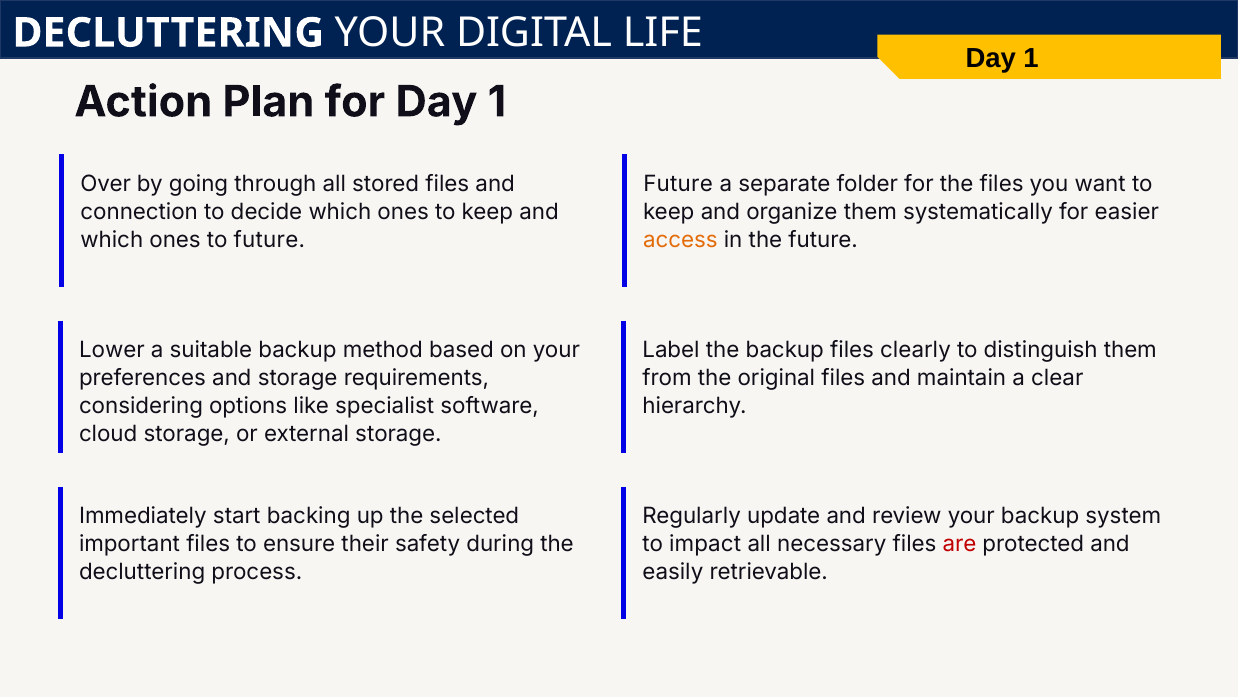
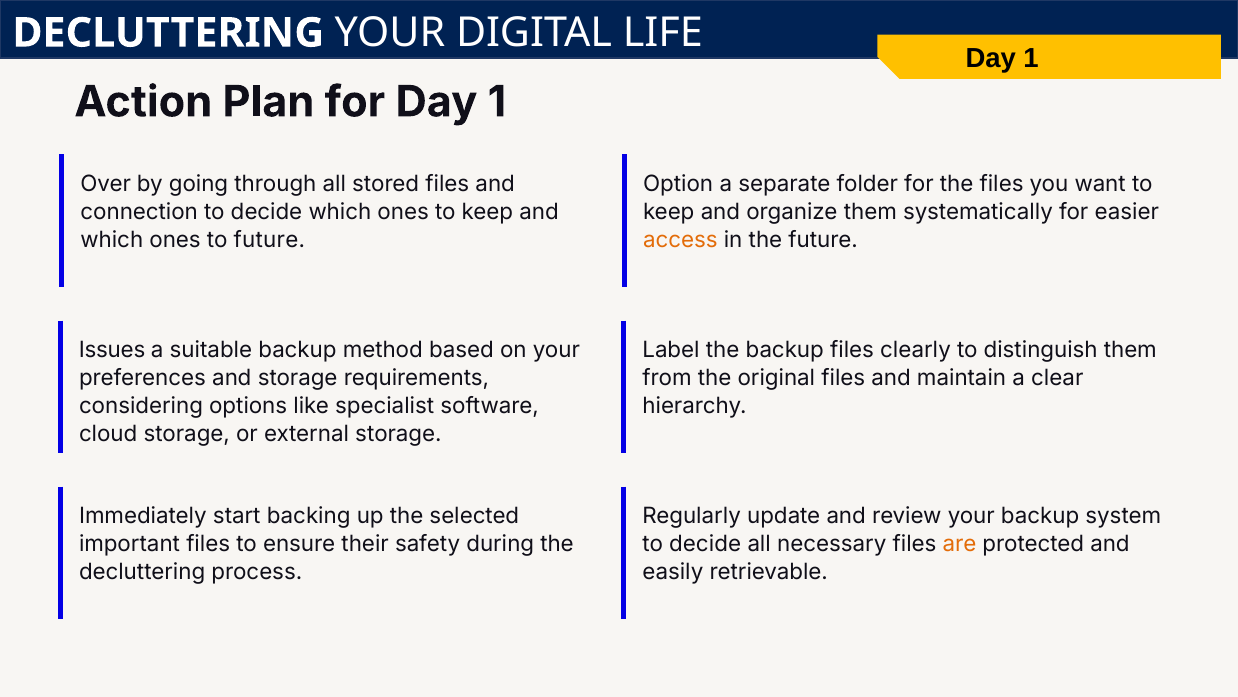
Future: Future -> Option (678, 184)
Lower: Lower -> Issues (112, 350)
impact: impact -> decide (705, 544)
are colour: red -> orange (959, 544)
